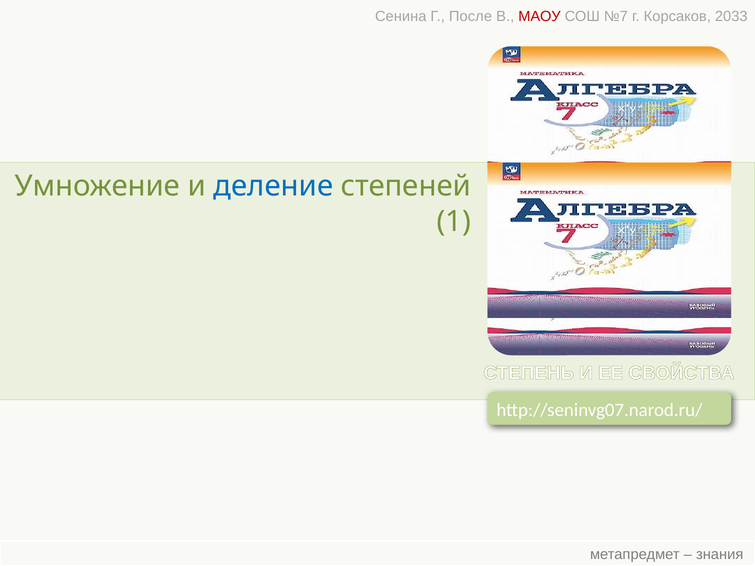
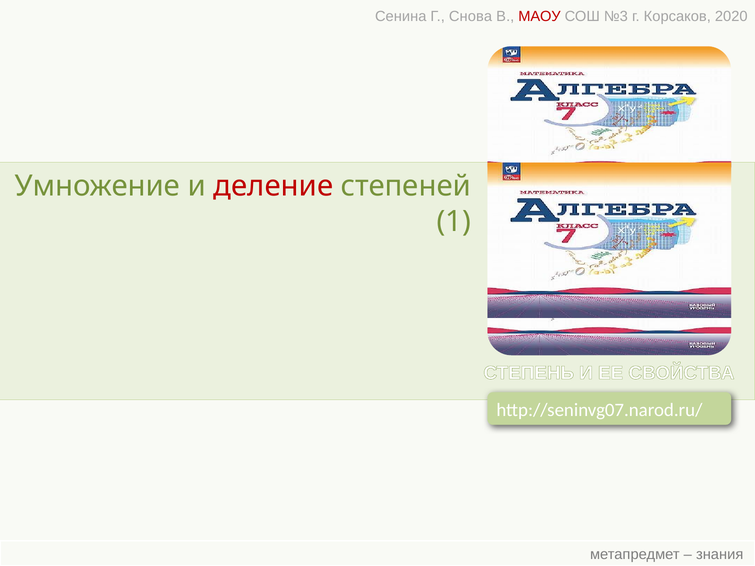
После: После -> Снова (470, 17)
№7: №7 -> №3 (616, 17)
2033: 2033 -> 2020 (731, 17)
деление colour: blue -> red (273, 186)
